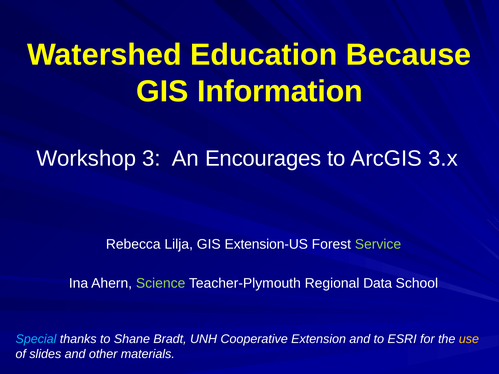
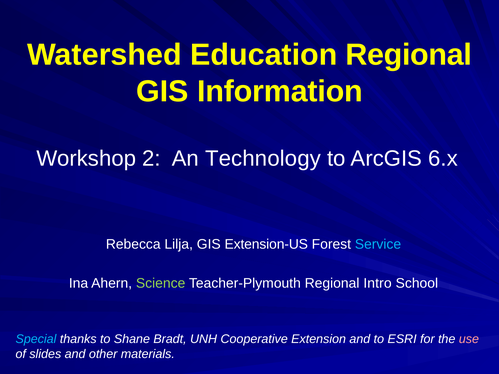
Education Because: Because -> Regional (409, 55)
3: 3 -> 2 (151, 159)
Encourages: Encourages -> Technology (263, 159)
3.x: 3.x -> 6.x (443, 159)
Service colour: light green -> light blue (378, 245)
Data: Data -> Intro (377, 283)
use colour: yellow -> pink (469, 339)
